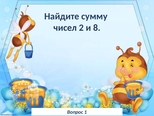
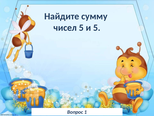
чисел 2: 2 -> 5 (81, 28)
и 8: 8 -> 5 (97, 28)
